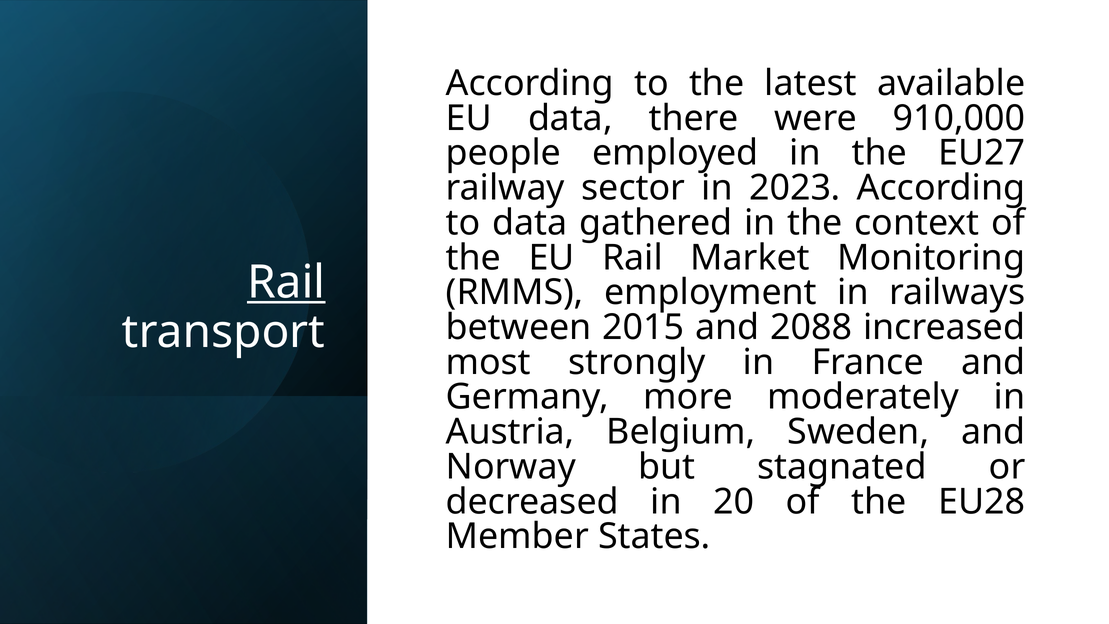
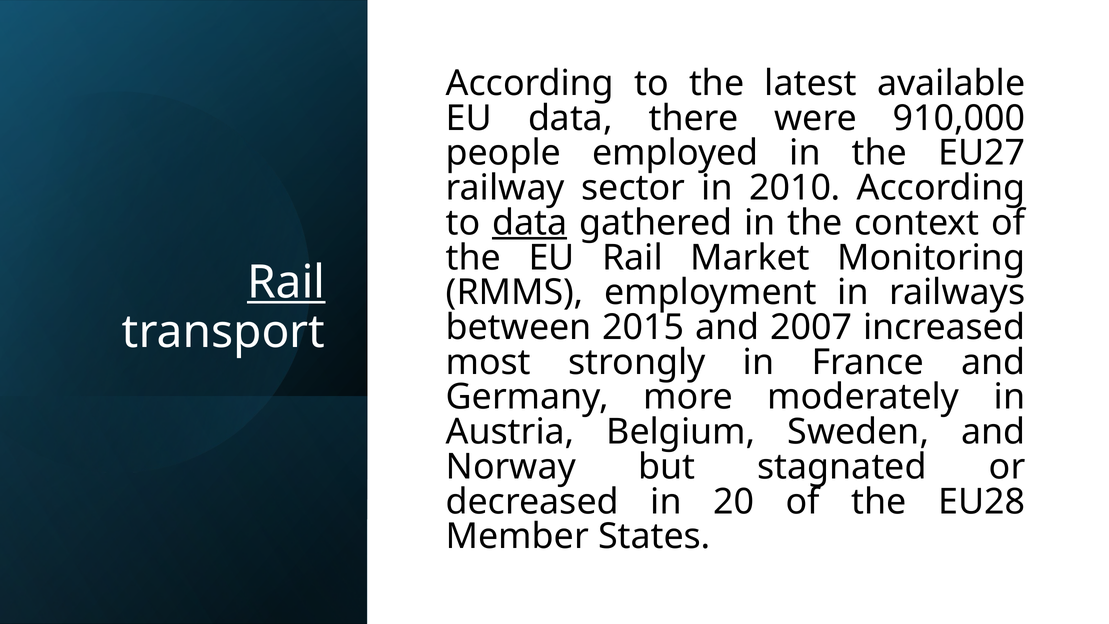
2023: 2023 -> 2010 (795, 188)
data underline: none -> present (530, 223)
2088: 2088 -> 2007 (811, 327)
